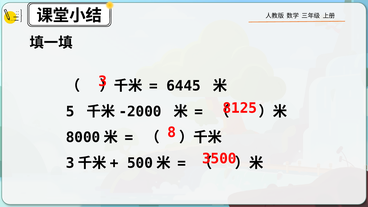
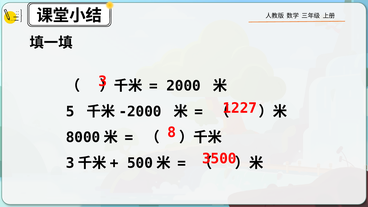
6445: 6445 -> 2000 (184, 86)
8125: 8125 -> 1227 (240, 108)
